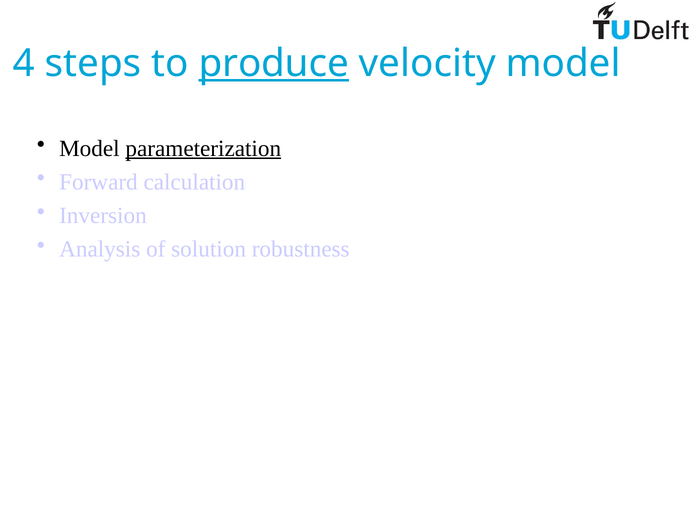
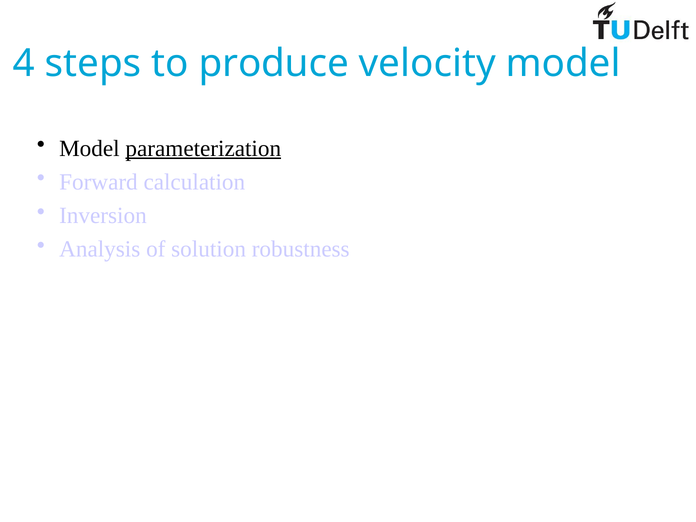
produce underline: present -> none (274, 63)
